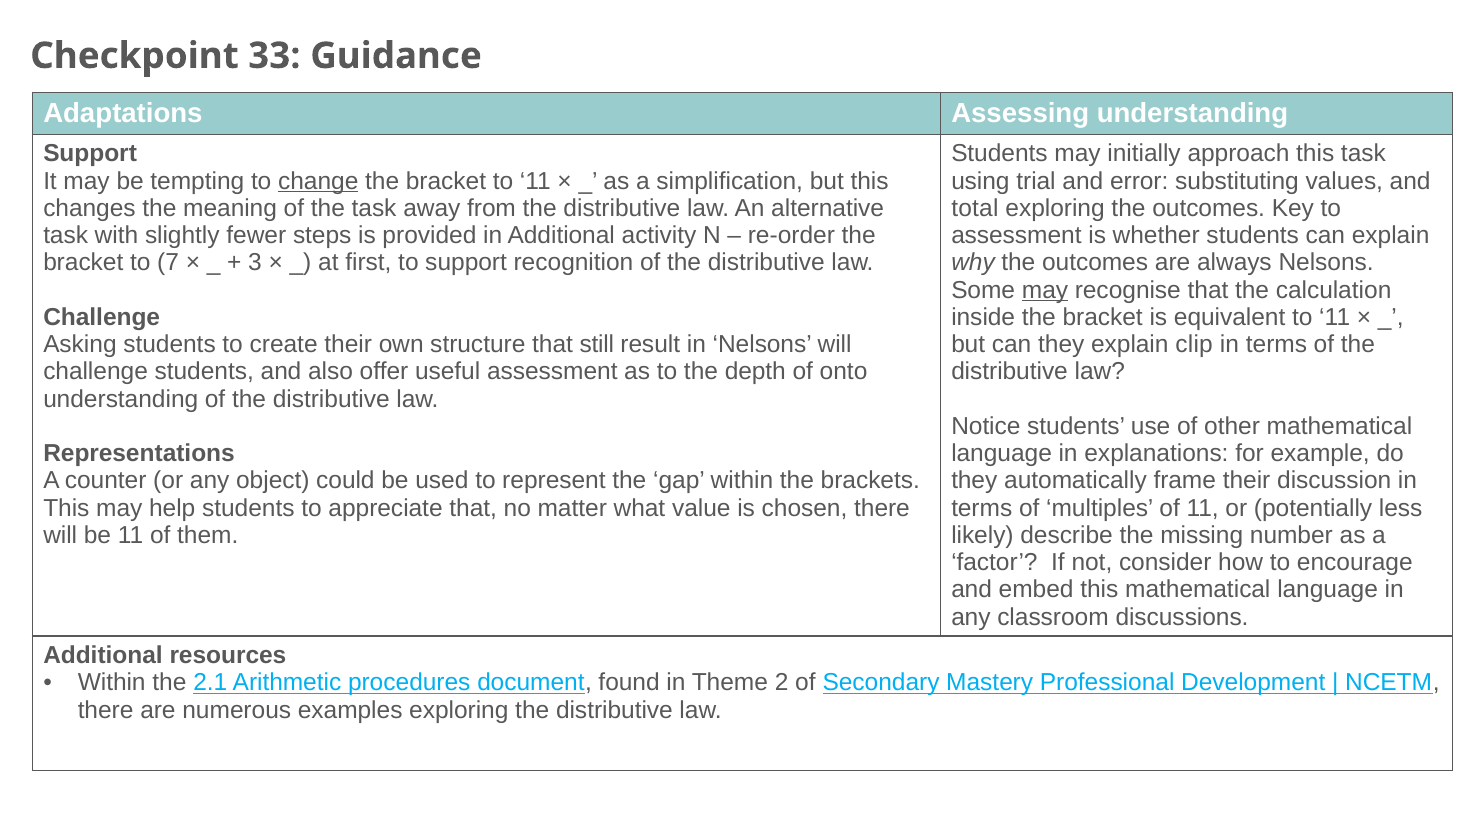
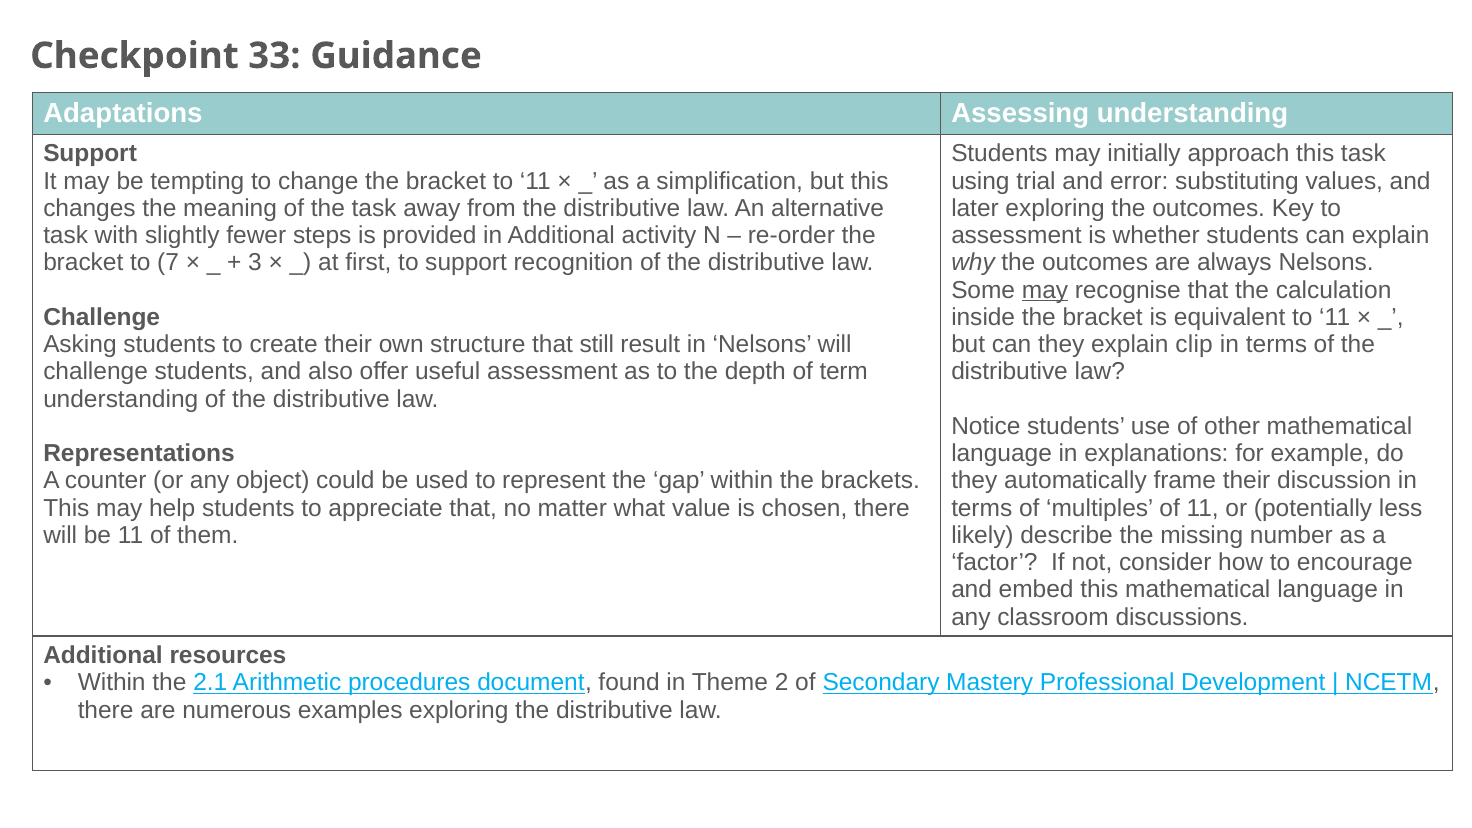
change underline: present -> none (318, 181)
total: total -> later (975, 208)
onto: onto -> term (844, 372)
